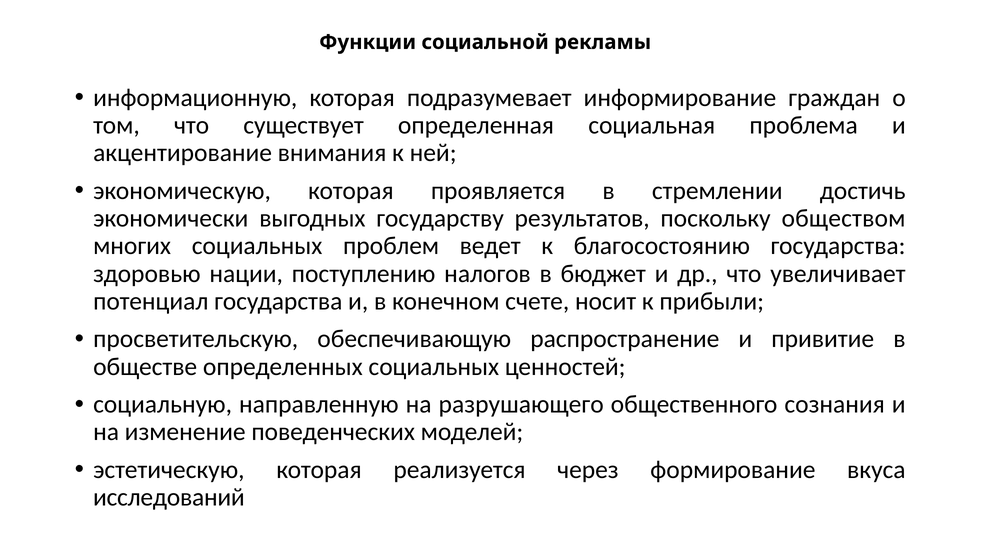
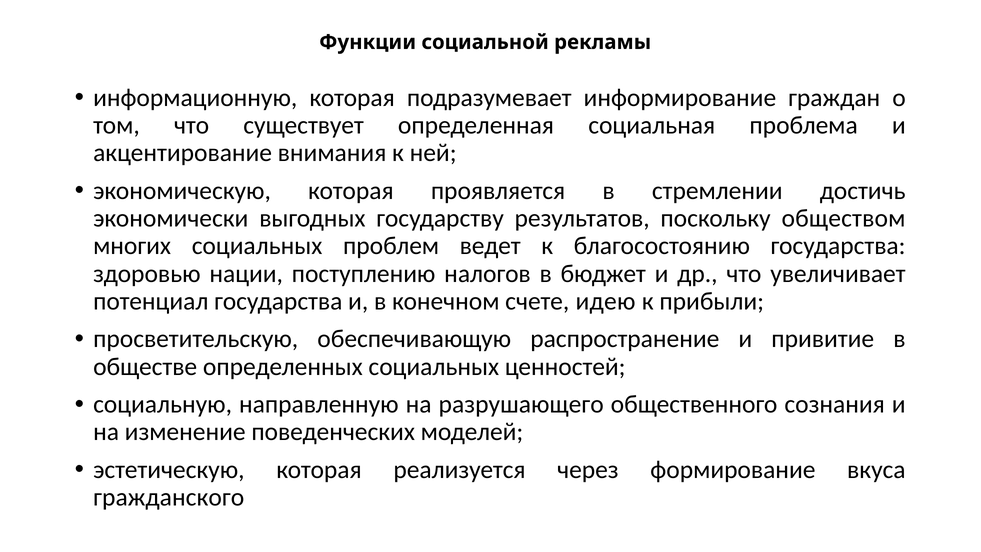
носит: носит -> идею (605, 301)
исследований: исследований -> гражданского (169, 497)
